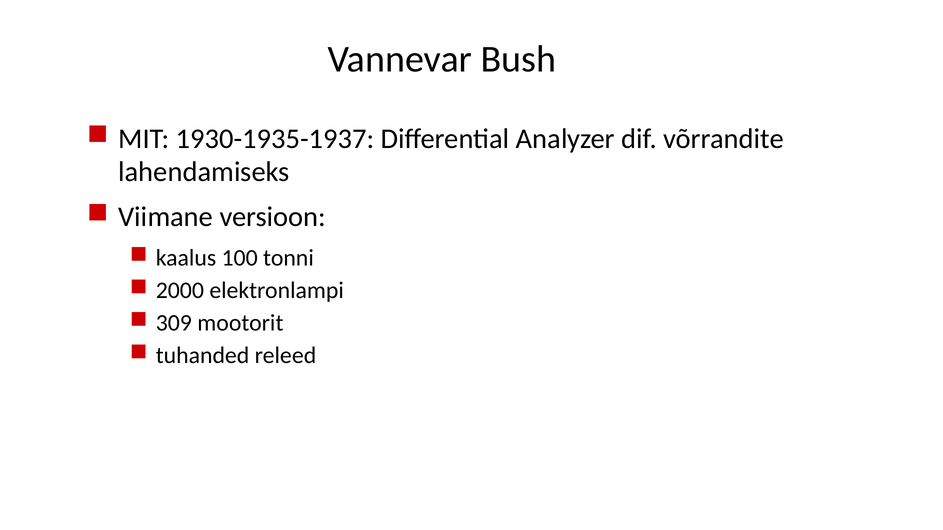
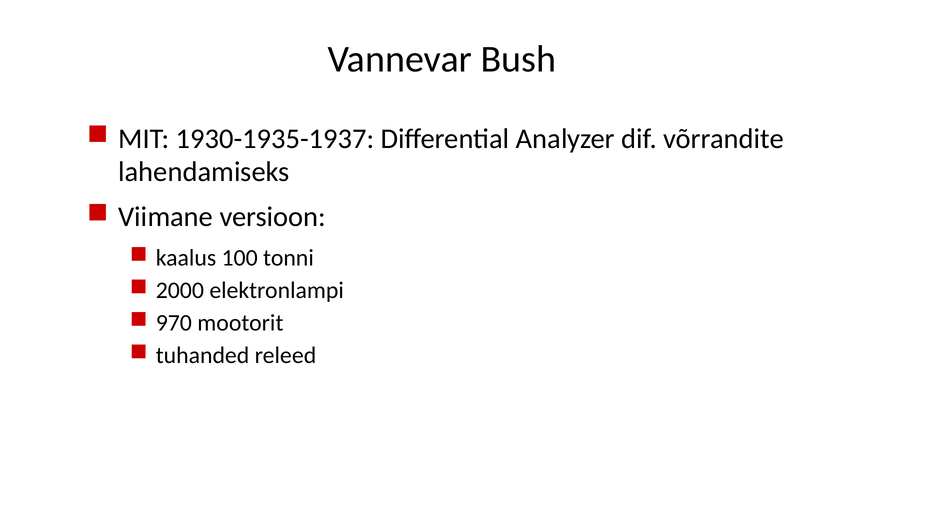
309: 309 -> 970 (174, 323)
